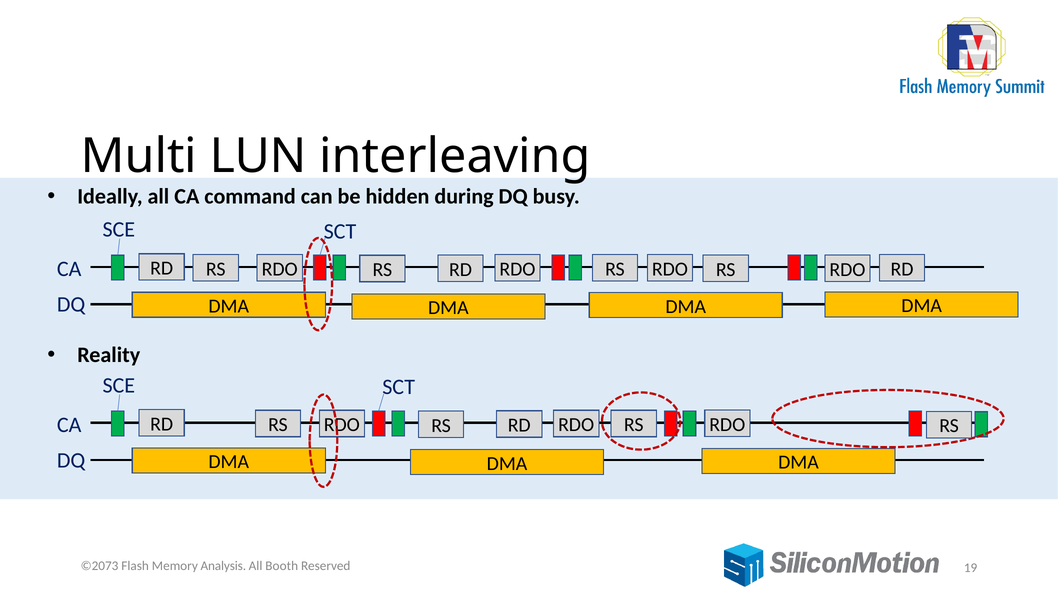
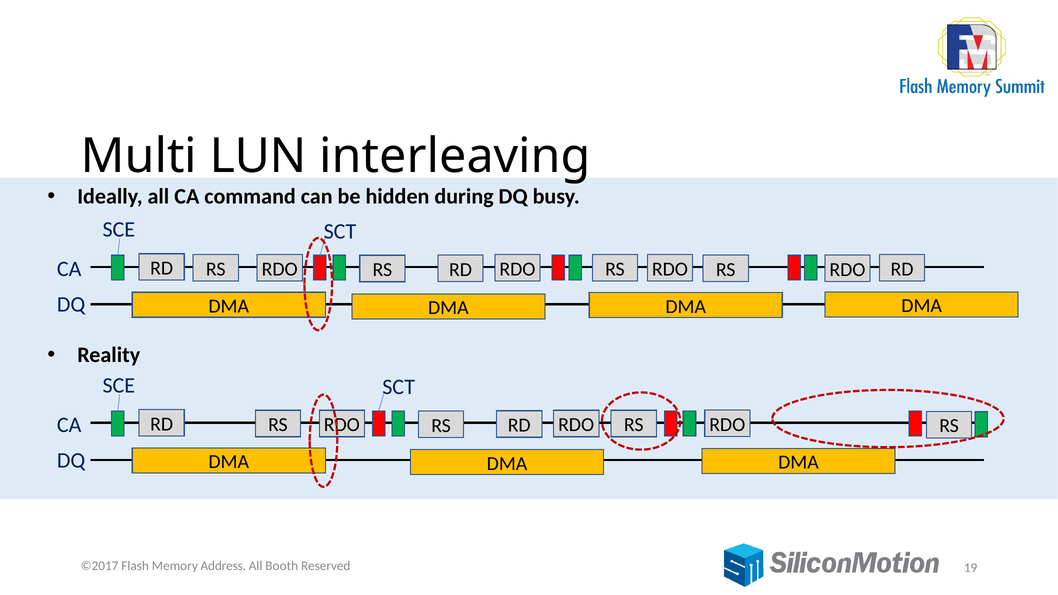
©2073: ©2073 -> ©2017 (100, 566)
Analysis: Analysis -> Address (223, 566)
